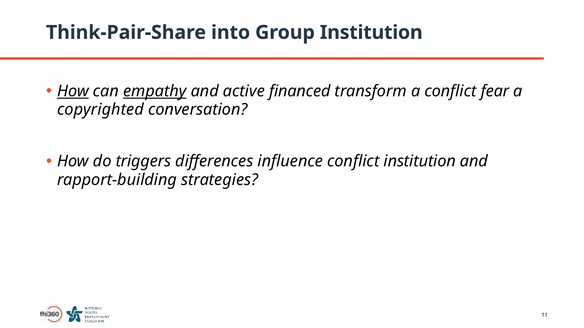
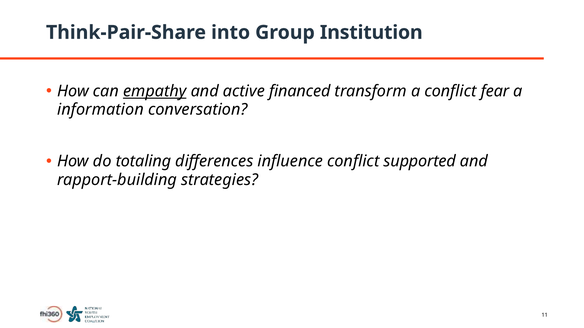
How underline: present -> none (73, 91)
copyrighted: copyrighted -> information (100, 110)
triggers: triggers -> totaling (143, 161)
conflict institution: institution -> supported (420, 161)
